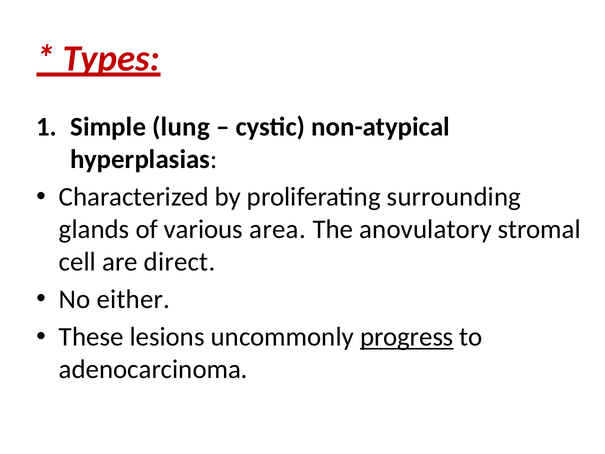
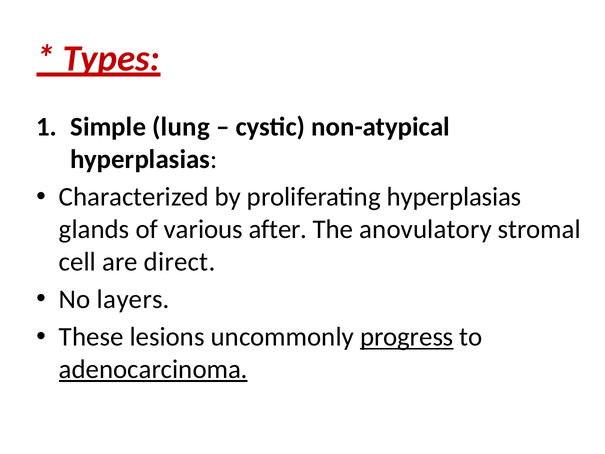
proliferating surrounding: surrounding -> hyperplasias (454, 197)
area: area -> after (278, 229)
either: either -> layers (133, 299)
adenocarcinoma underline: none -> present (153, 369)
